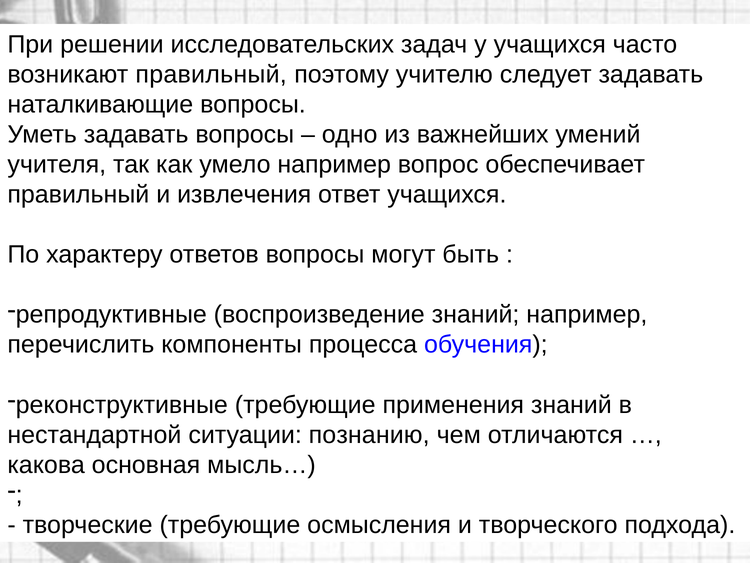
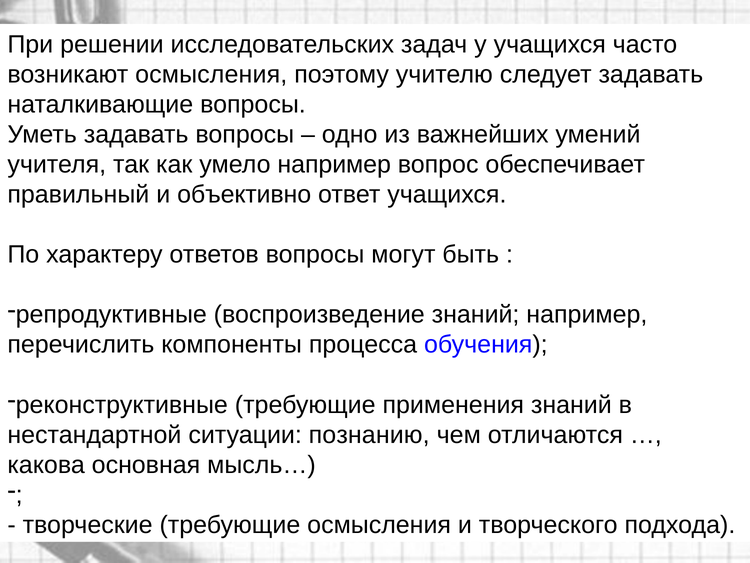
возникают правильный: правильный -> осмысления (211, 74)
извлечения: извлечения -> объективно (244, 194)
